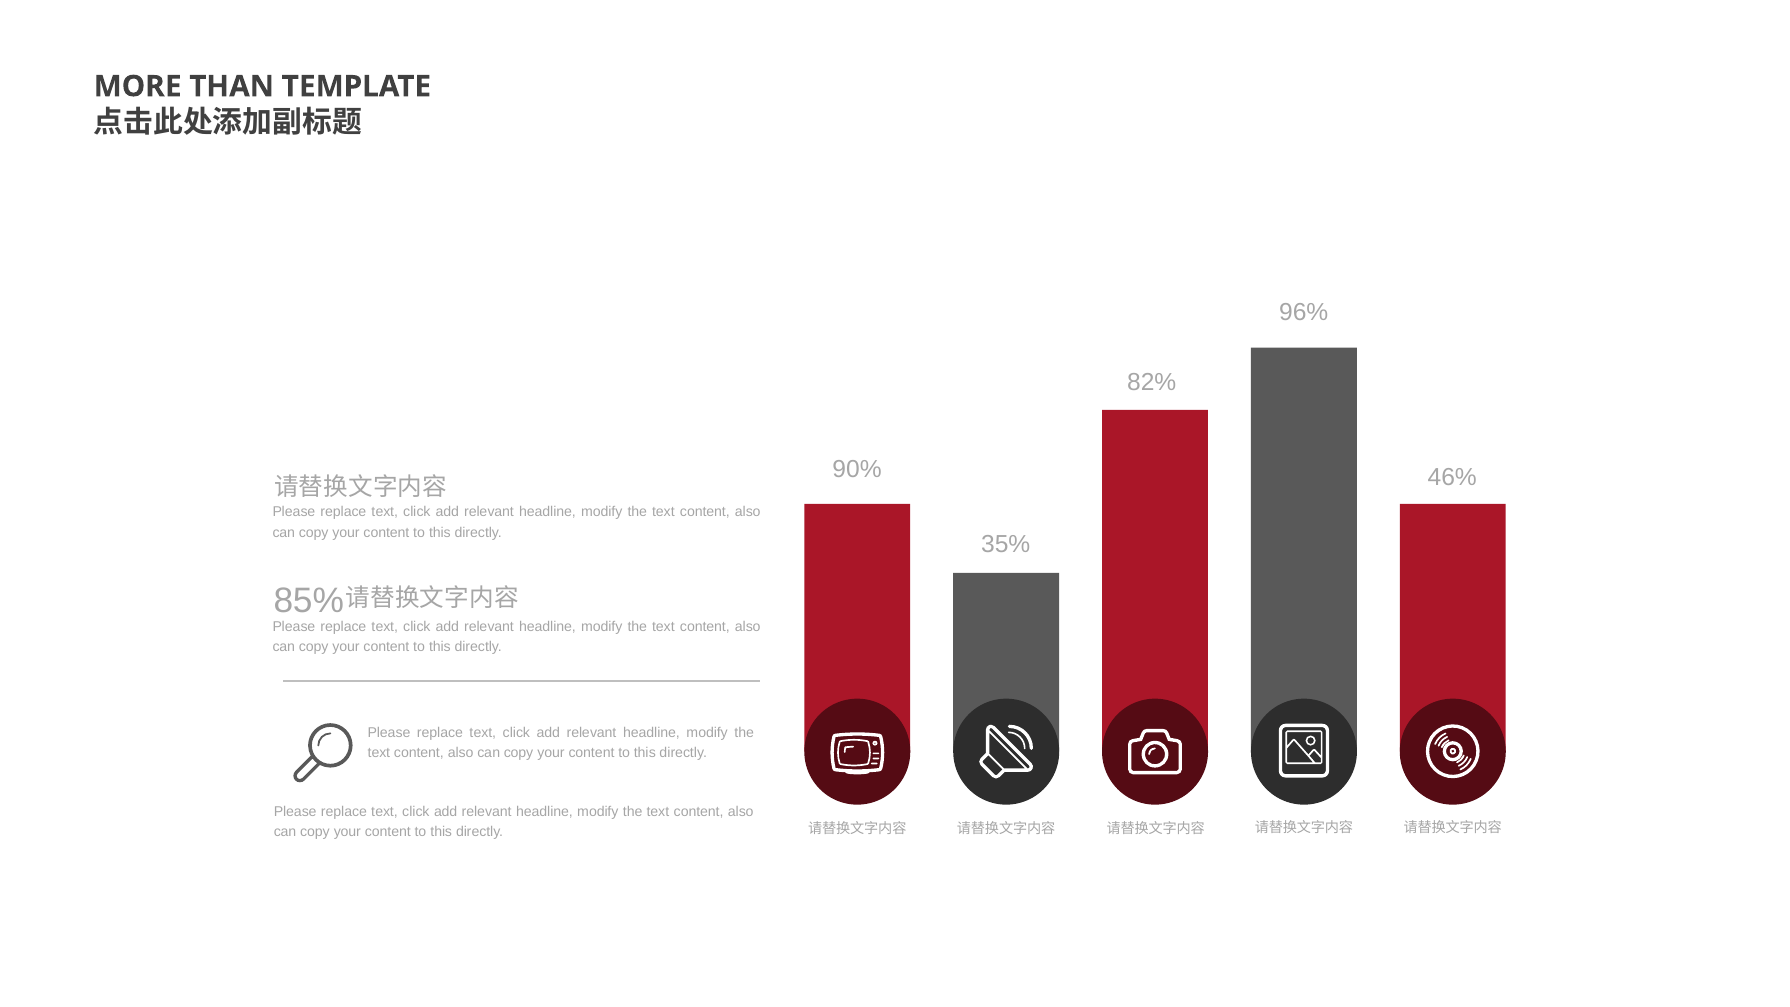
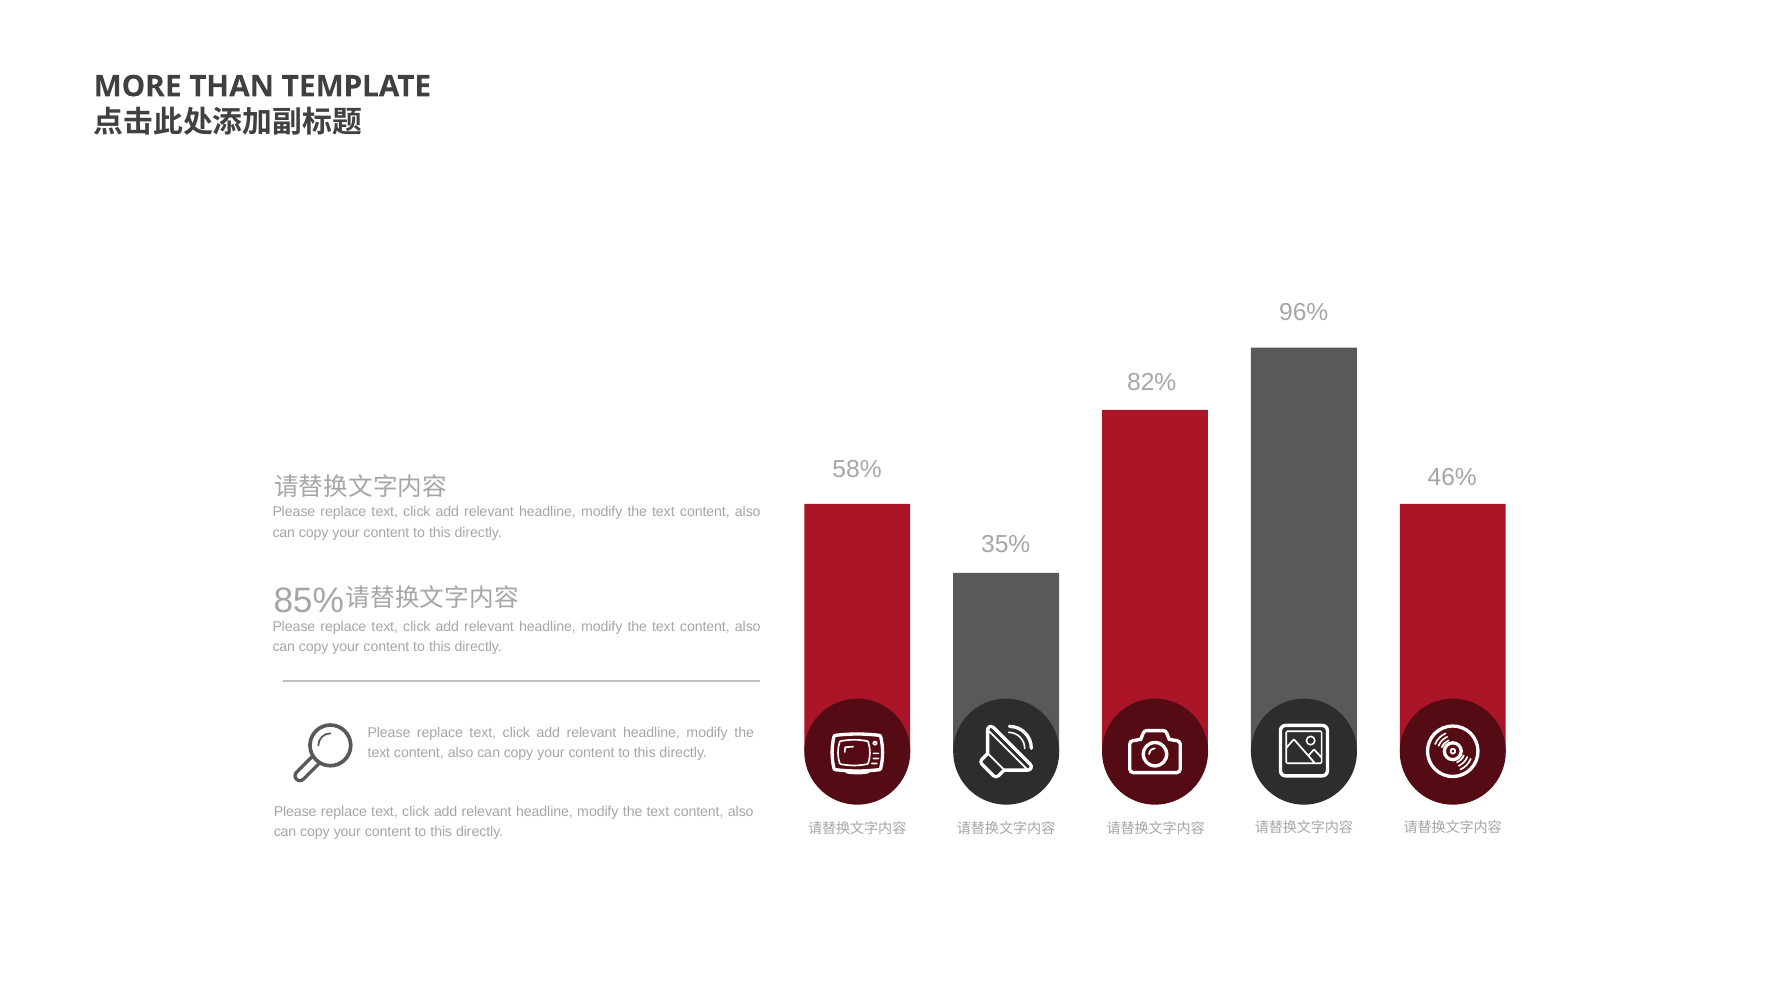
90%: 90% -> 58% (857, 470)
